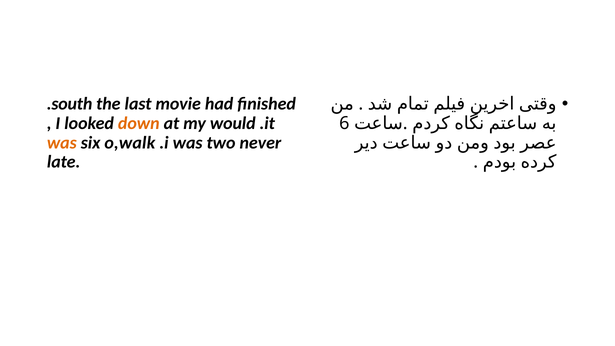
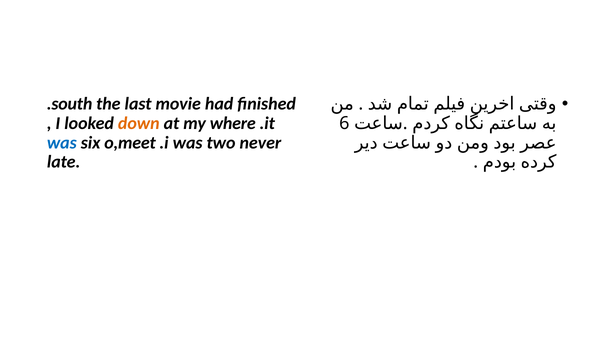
would: would -> where (233, 123)
was colour: orange -> blue (62, 143)
o,walk: o,walk -> o,meet (130, 143)
